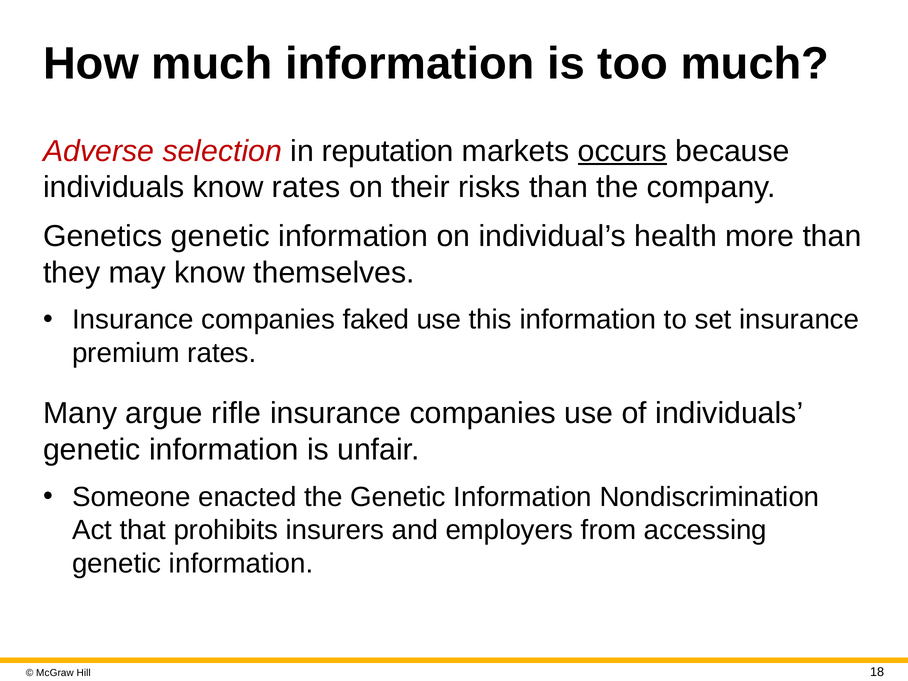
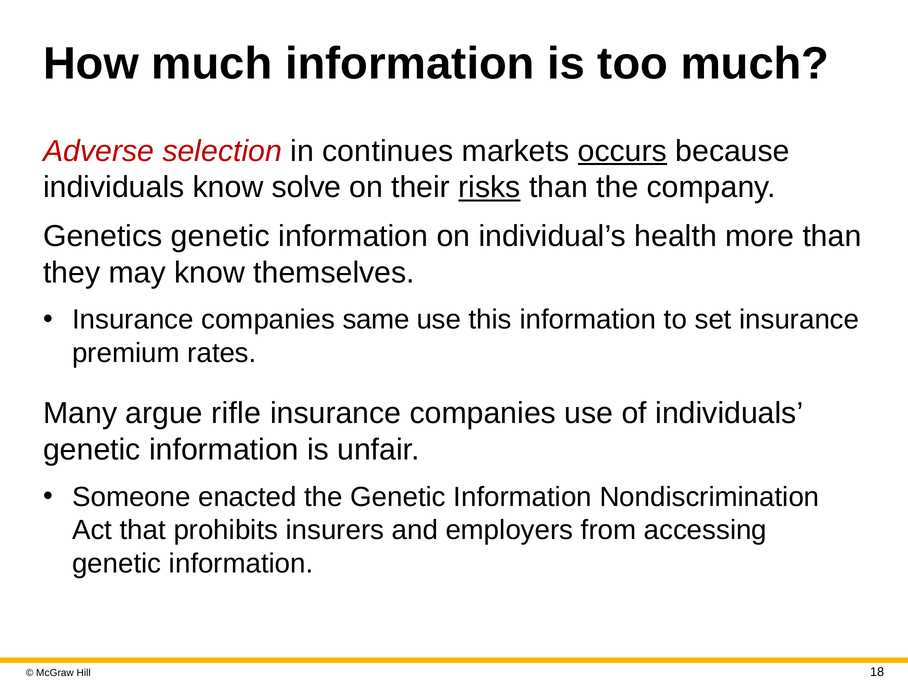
reputation: reputation -> continues (388, 151)
know rates: rates -> solve (306, 187)
risks underline: none -> present (489, 187)
faked: faked -> same (376, 320)
